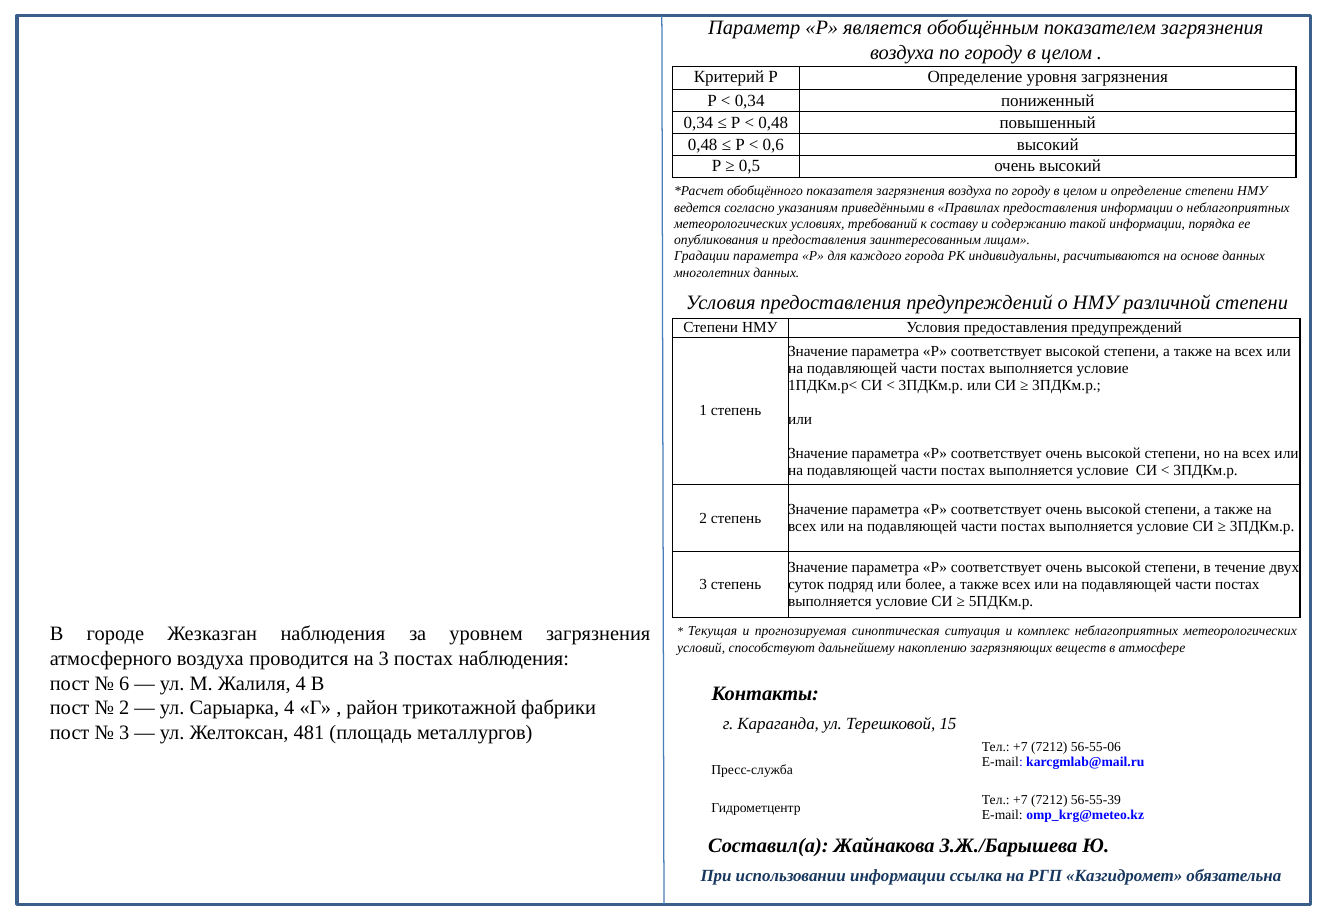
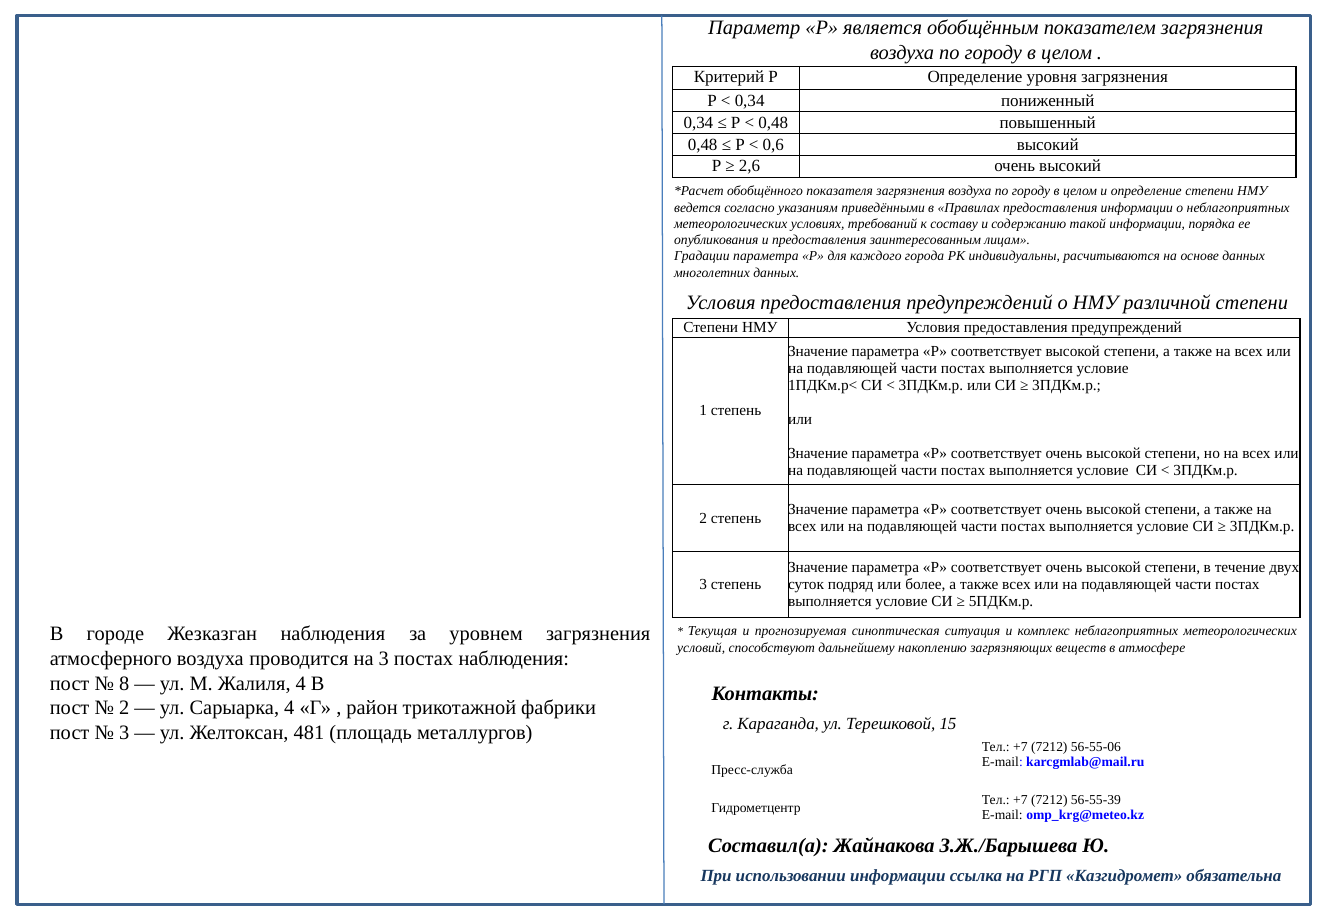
0,5: 0,5 -> 2,6 (750, 166)
6: 6 -> 8 (124, 683)
